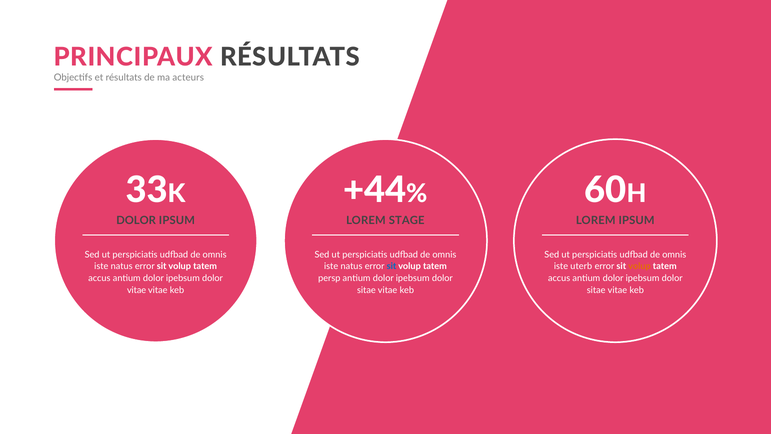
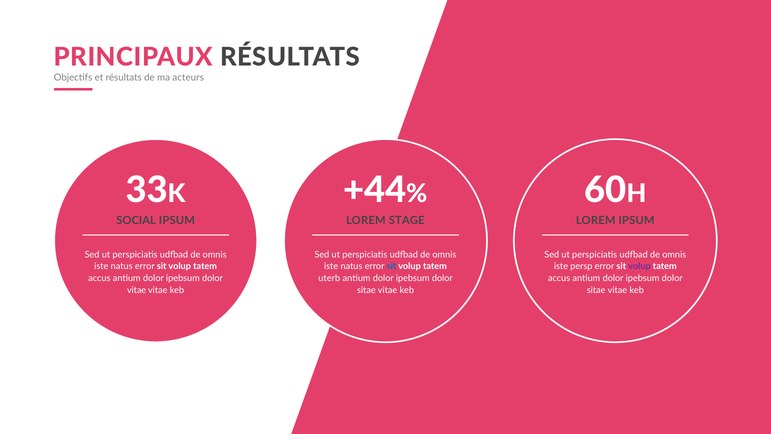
DOLOR: DOLOR -> SOCIAL (136, 220)
uterb: uterb -> persp (581, 266)
volup colour: orange -> purple (639, 266)
persp: persp -> uterb (329, 278)
